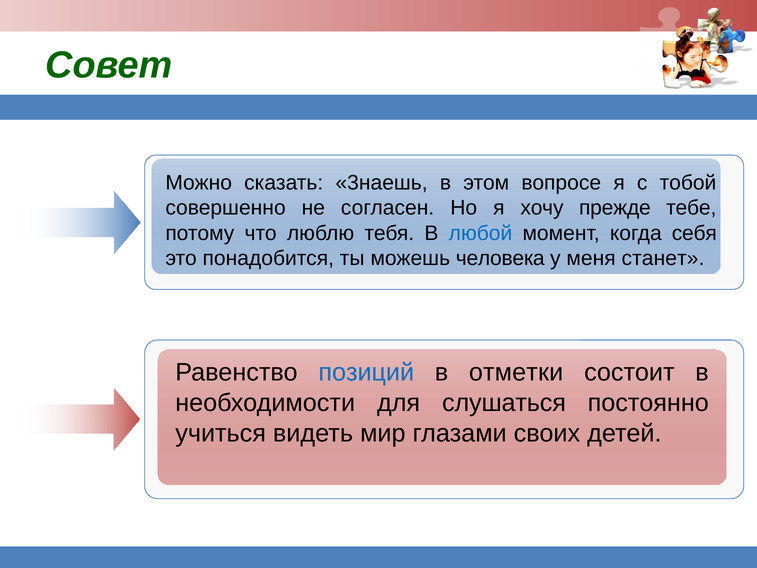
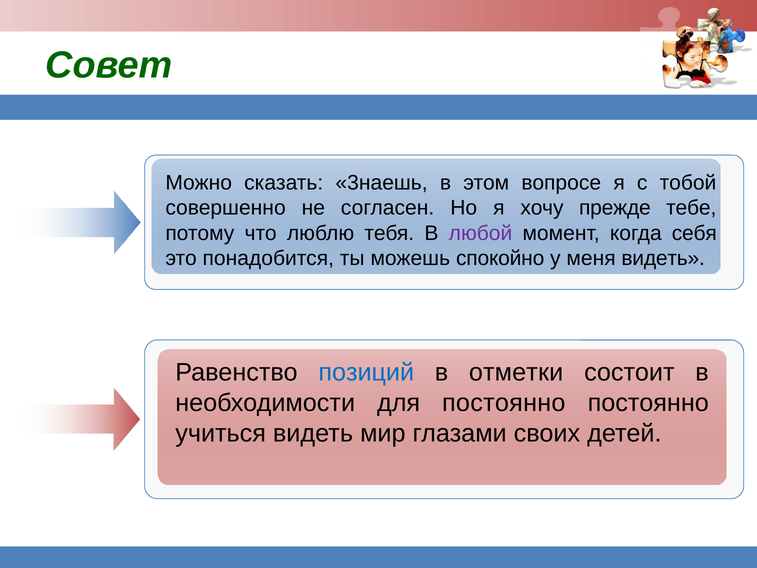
любой colour: blue -> purple (481, 233)
человека: человека -> спокойно (500, 258)
меня станет: станет -> видеть (663, 258)
для слушаться: слушаться -> постоянно (504, 403)
